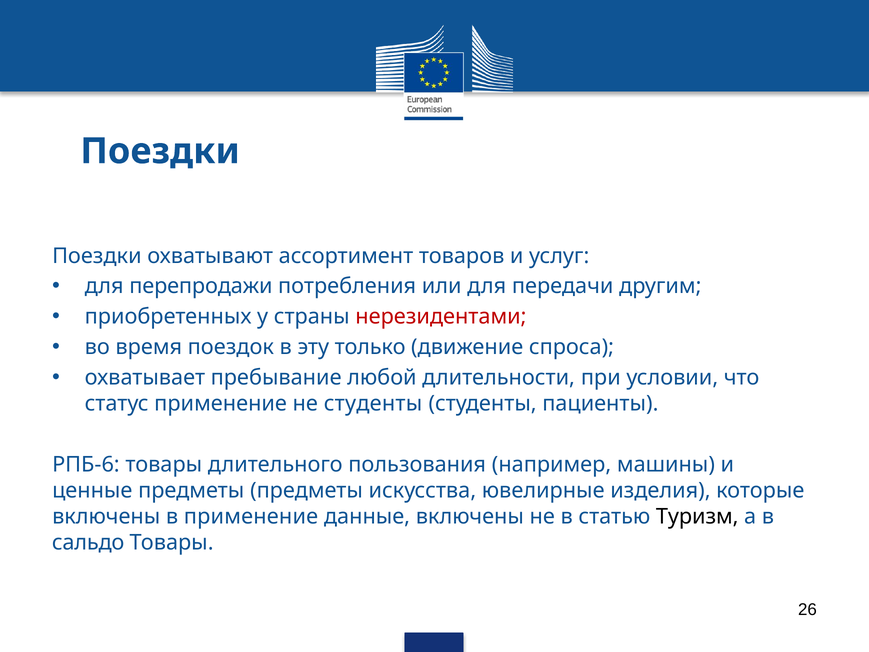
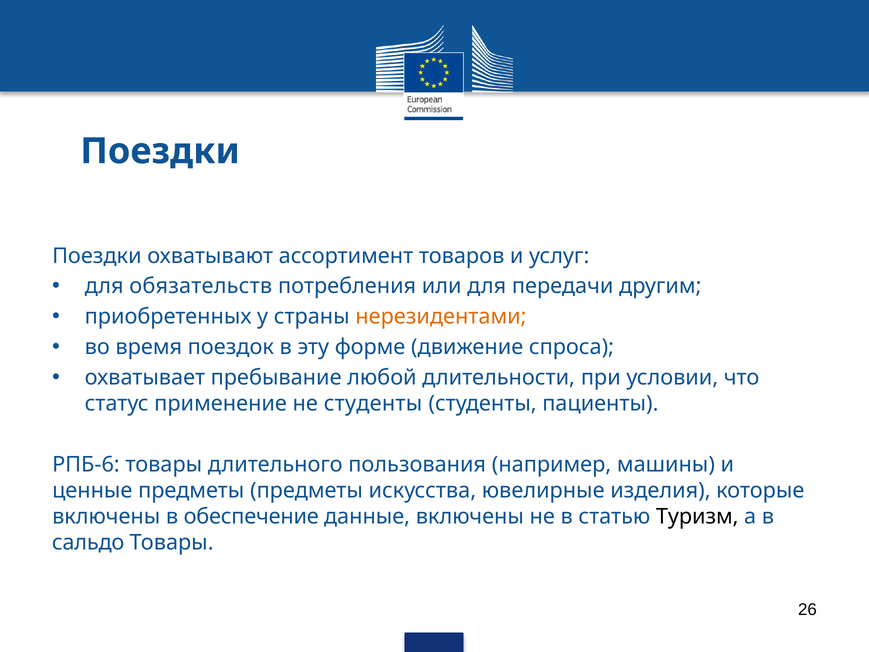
перепродажи: перепродажи -> обязательств (201, 286)
нерезидентами colour: red -> orange (441, 317)
только: только -> форме (370, 347)
в применение: применение -> обеспечение (251, 516)
